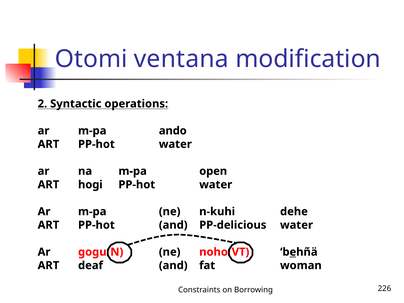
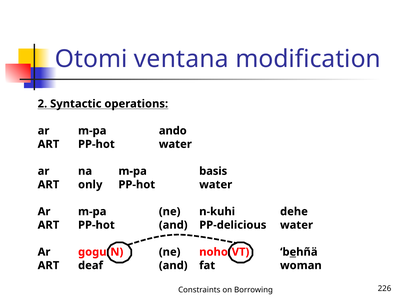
open: open -> basis (213, 171)
hogi: hogi -> only (90, 185)
